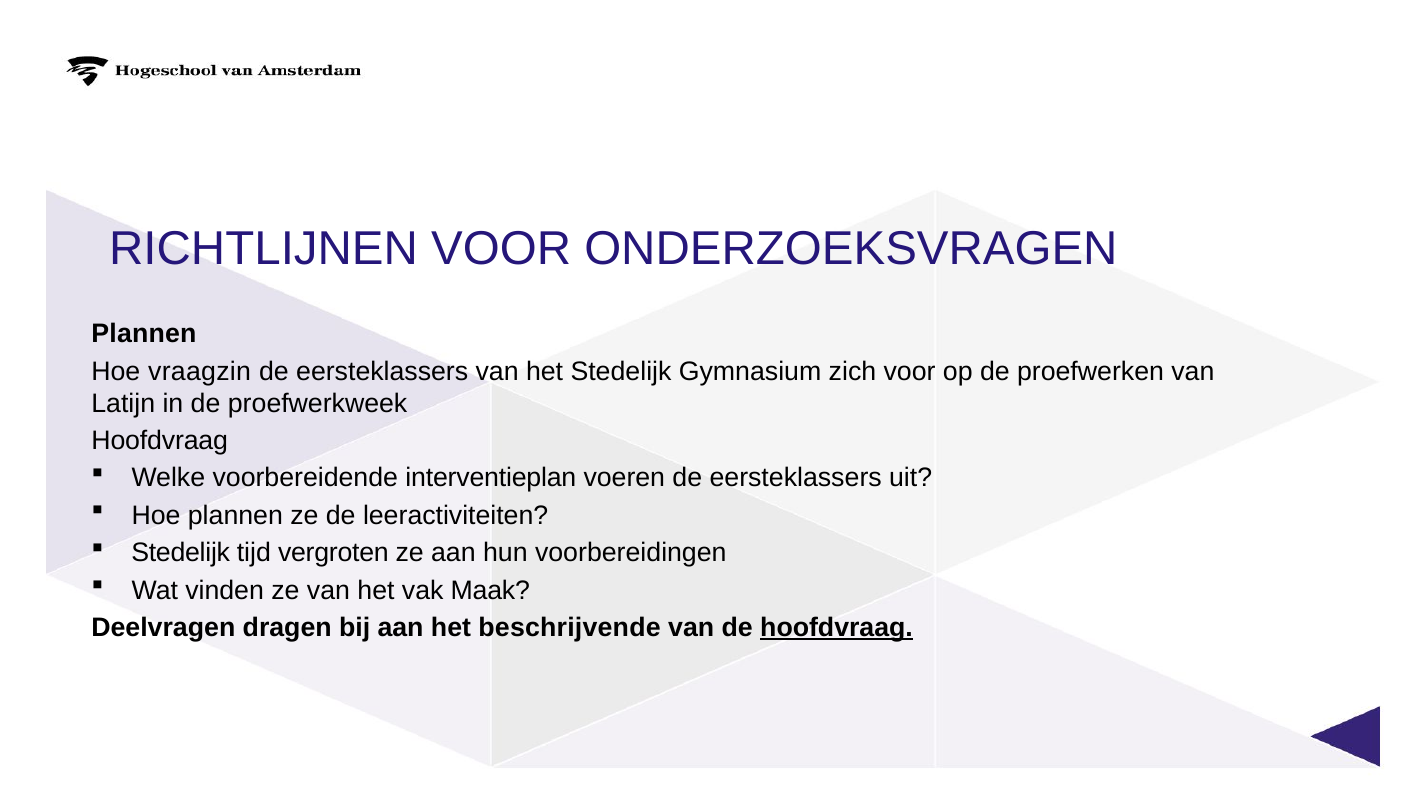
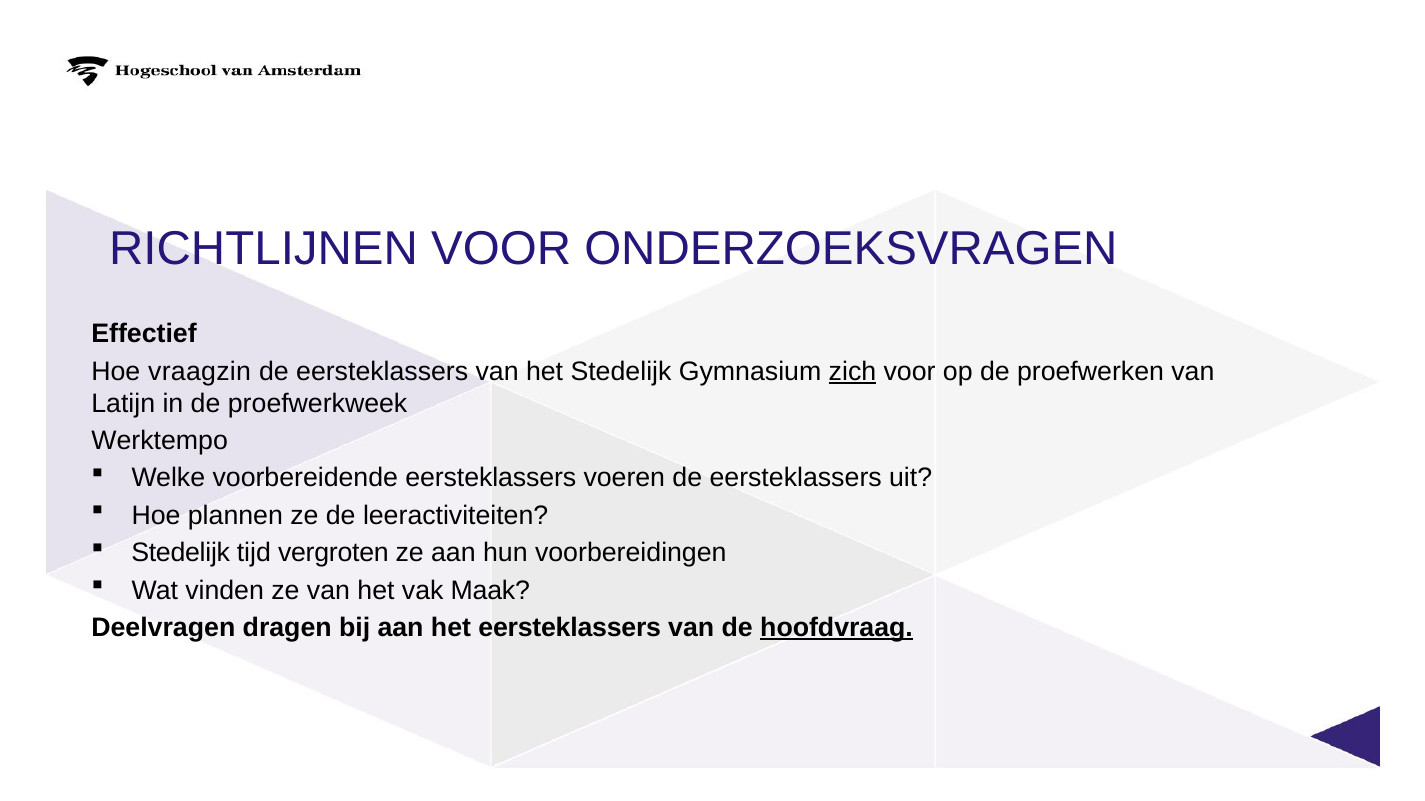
Plannen: Plannen -> Effectief (144, 334)
zich underline: none -> present (852, 372)
Hoofdvraag: Hoofdvraag -> Werktempo (160, 441)
voorbereidende interventieplan: interventieplan -> eersteklassers (491, 478)
het beschrijvende: beschrijvende -> eersteklassers (570, 628)
